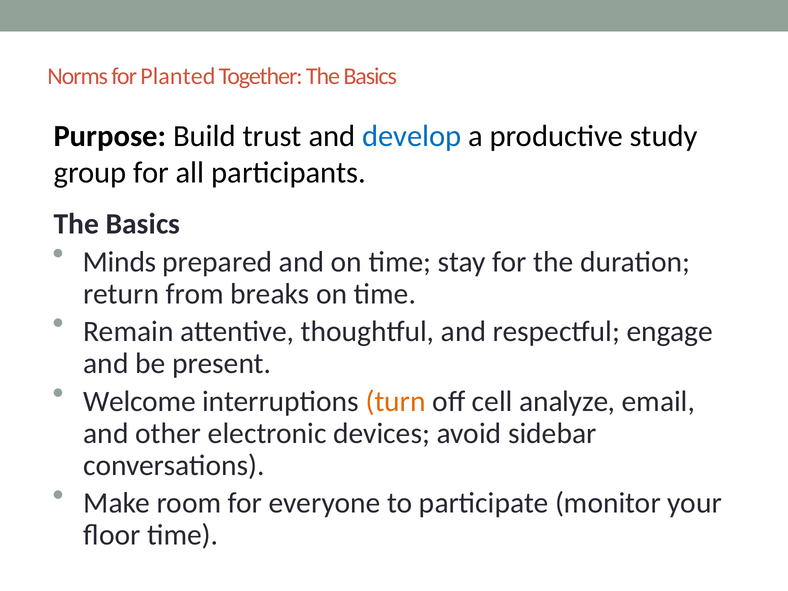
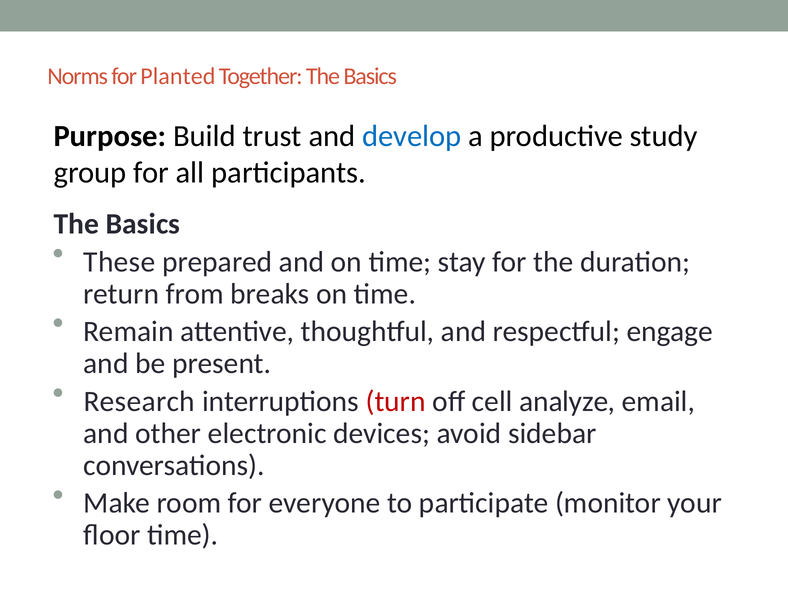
Minds: Minds -> These (119, 262)
Welcome: Welcome -> Research (139, 401)
turn colour: orange -> red (396, 401)
